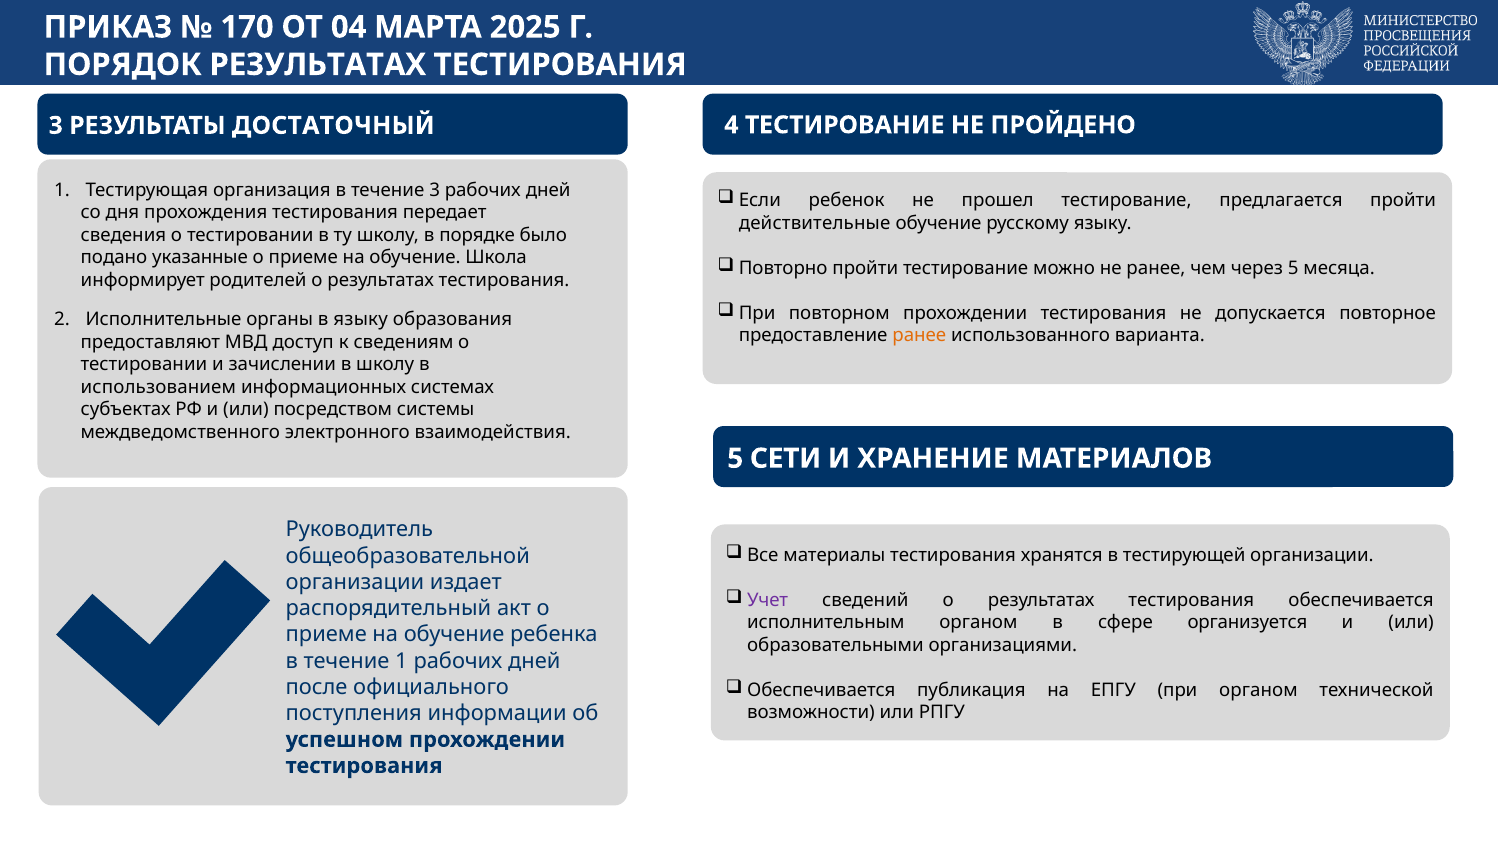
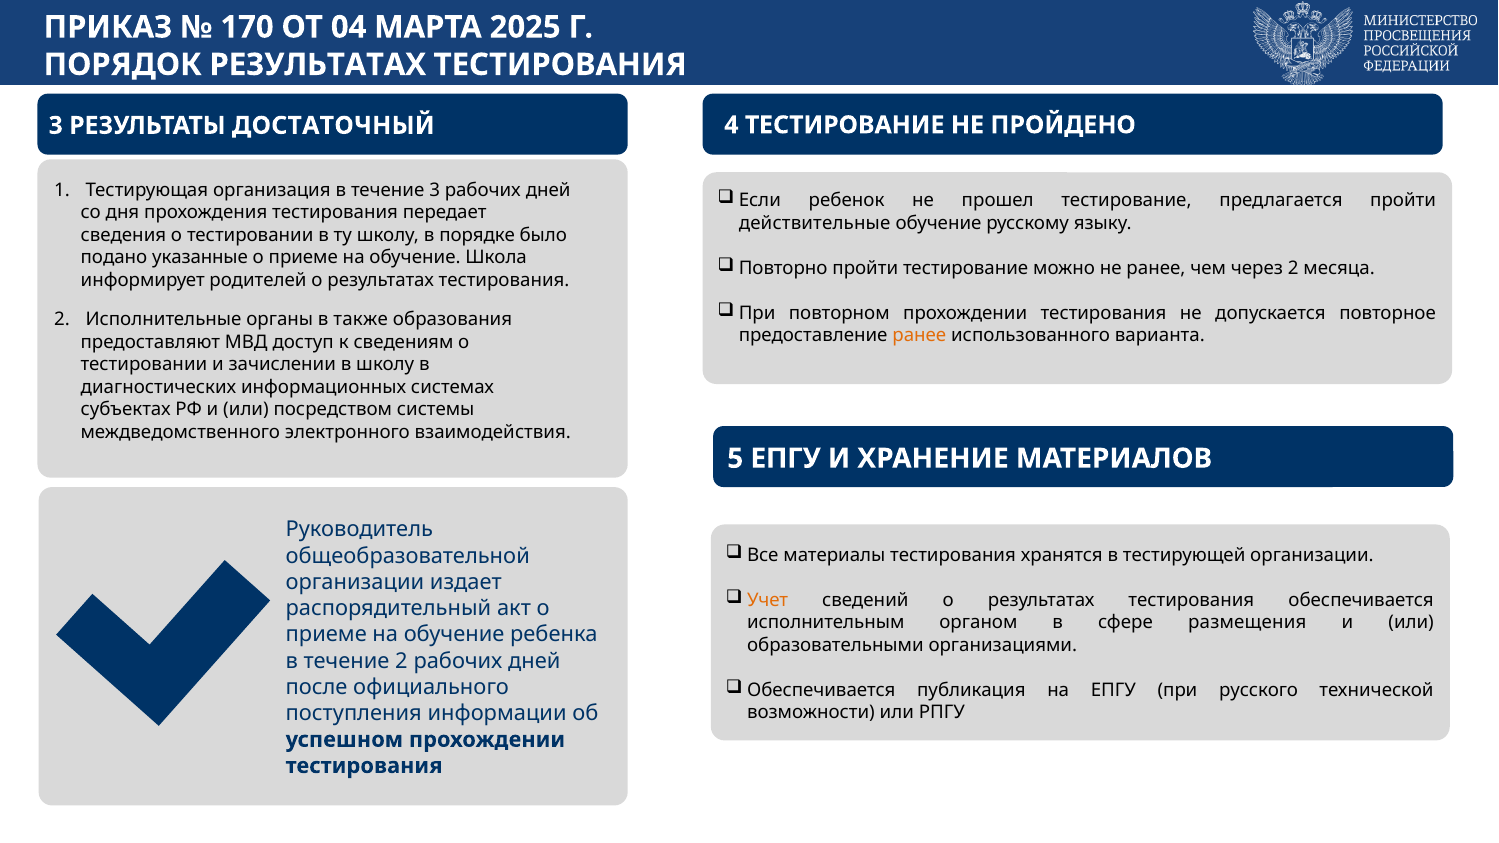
через 5: 5 -> 2 (1293, 268)
в языку: языку -> также (361, 320)
использованием: использованием -> диагностических (158, 387)
5 СЕТИ: СЕТИ -> ЕПГУ (786, 459)
Учет colour: purple -> orange (768, 600)
организуется: организуется -> размещения (1247, 623)
течение 1: 1 -> 2 (402, 661)
при органом: органом -> русского (1259, 690)
